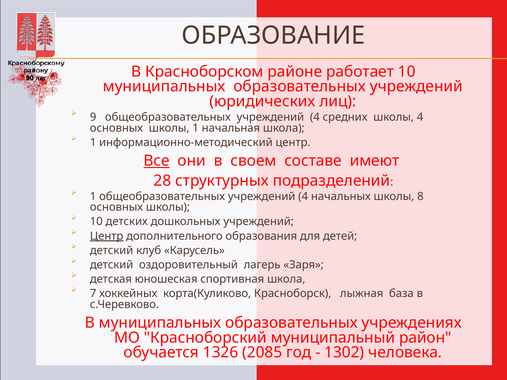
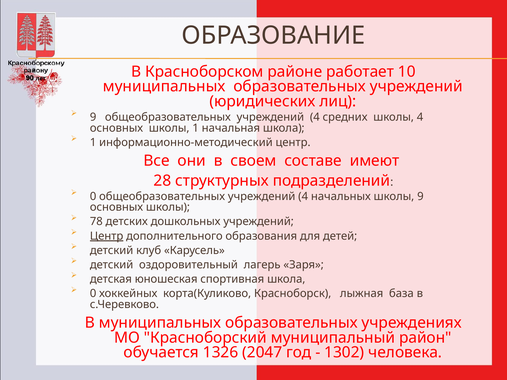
Все underline: present -> none (157, 161)
1: 1 -> 0 (93, 197)
школы 8: 8 -> 9 (420, 197)
10: 10 -> 78 (96, 222)
7: 7 -> 0 (93, 294)
2085: 2085 -> 2047 (262, 353)
